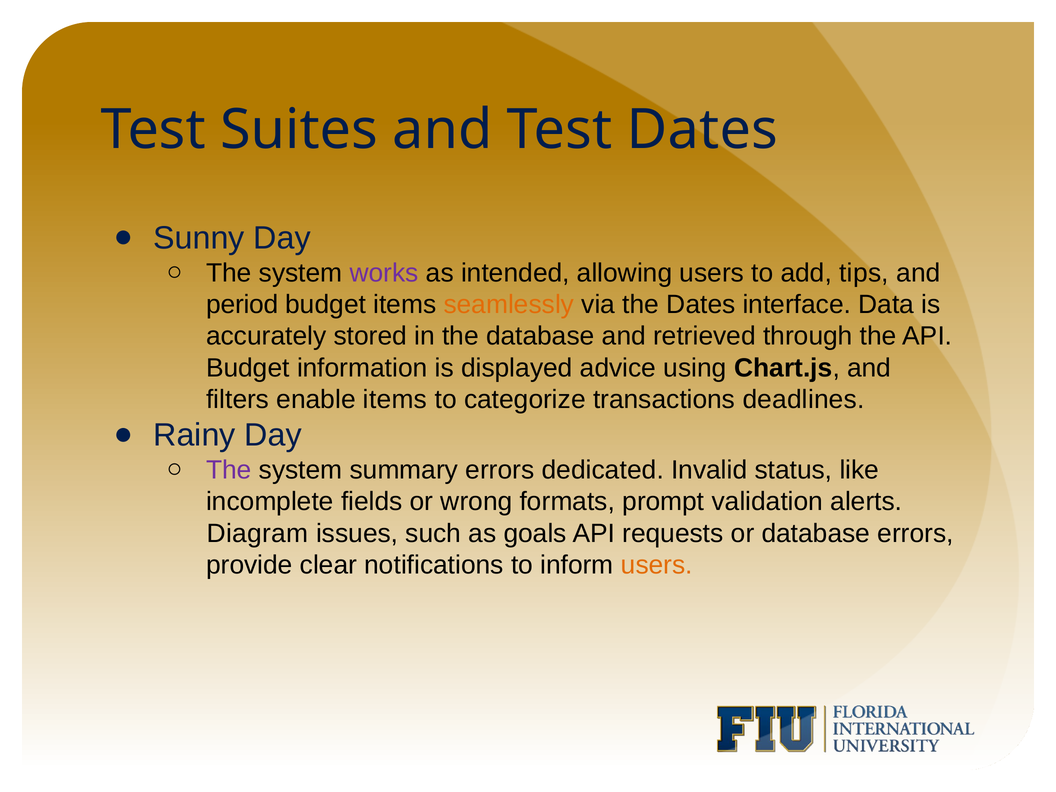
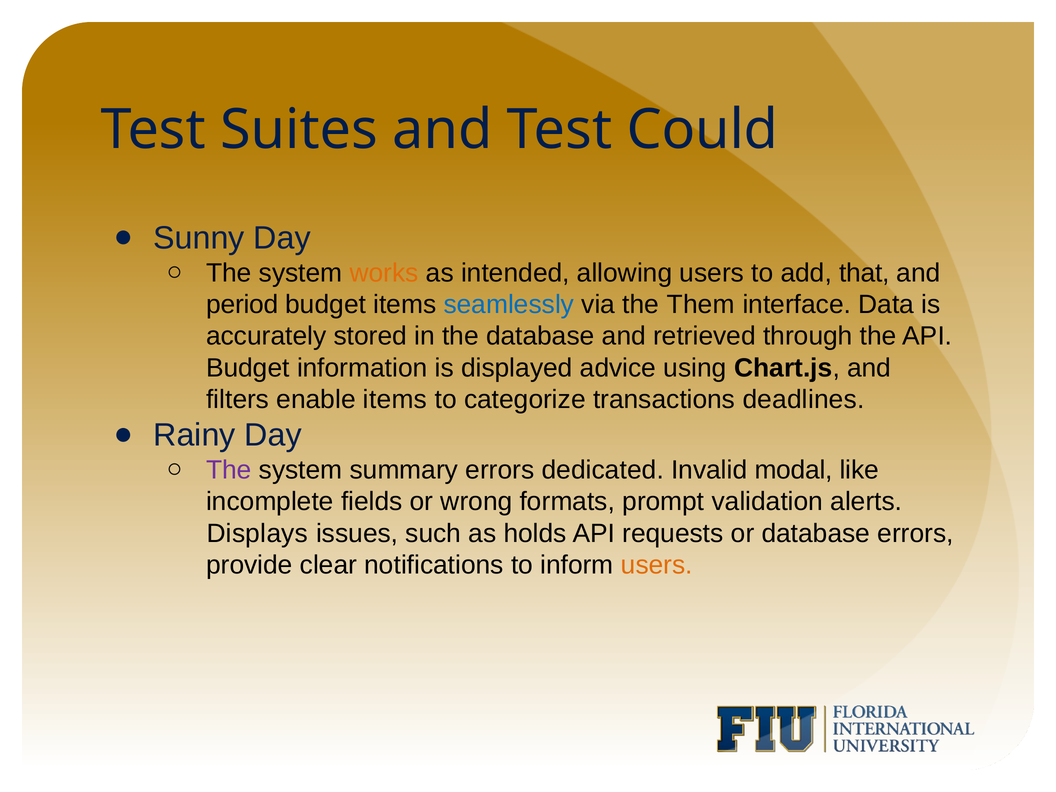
Test Dates: Dates -> Could (703, 130)
works colour: purple -> orange (384, 273)
tips: tips -> that (864, 273)
seamlessly colour: orange -> blue (509, 305)
the Dates: Dates -> Them (701, 305)
status: status -> modal (794, 470)
Diagram: Diagram -> Displays (257, 533)
goals: goals -> holds (535, 533)
